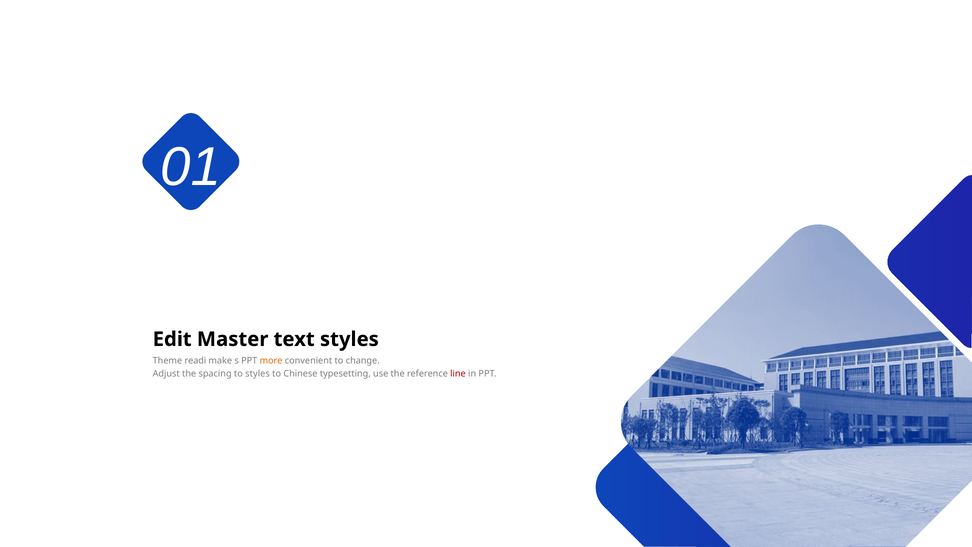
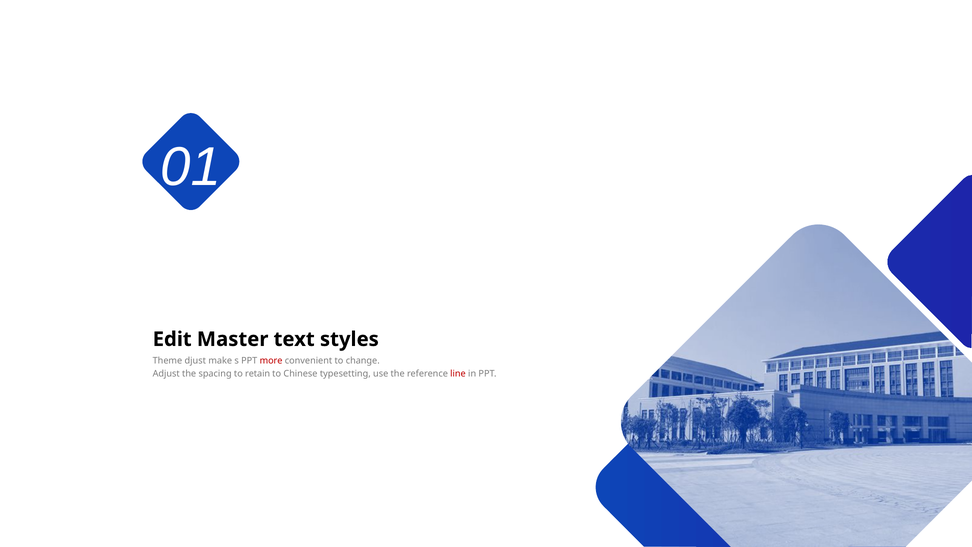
readi: readi -> djust (195, 360)
more colour: orange -> red (271, 360)
to styles: styles -> retain (258, 374)
